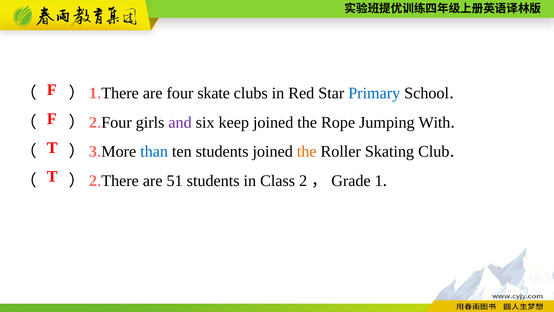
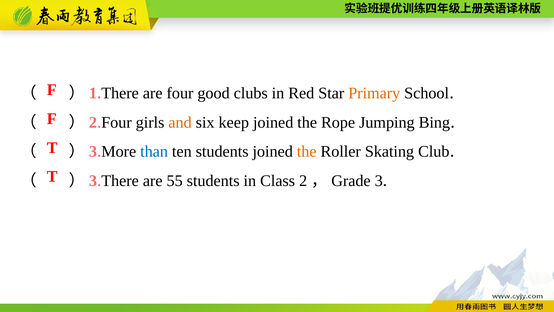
skate: skate -> good (214, 93)
Primary colour: blue -> orange (374, 93)
and colour: purple -> orange (180, 122)
With: With -> Bing (434, 122)
2: 2 -> 3 (93, 181)
51: 51 -> 55 (175, 181)
1: 1 -> 3 (379, 181)
